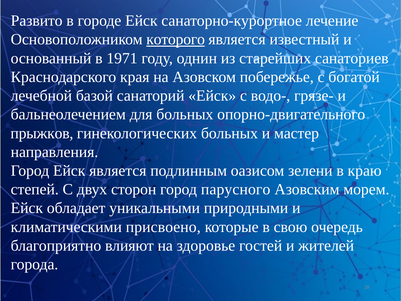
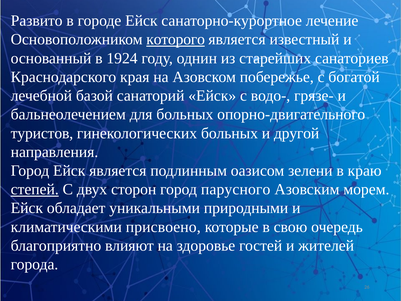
1971: 1971 -> 1924 (122, 58)
прыжков: прыжков -> туристов (42, 133)
мастер: мастер -> другой (297, 133)
степей underline: none -> present (35, 189)
